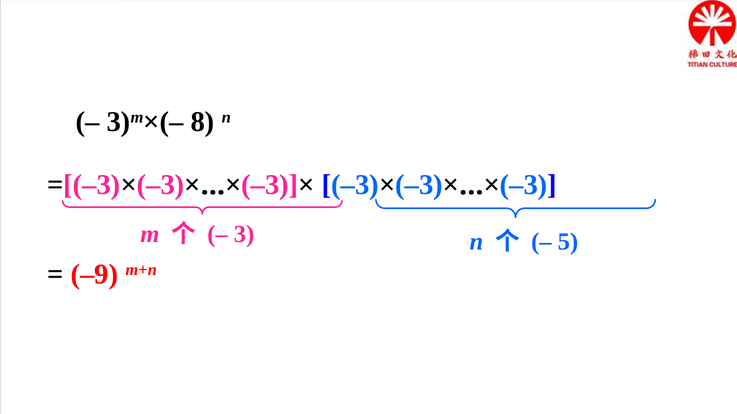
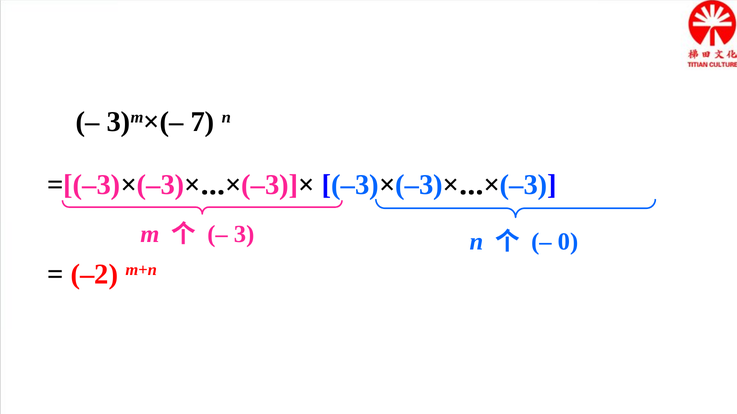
8: 8 -> 7 (203, 122)
5: 5 -> 0 (568, 242)
–9: –9 -> –2 (94, 275)
